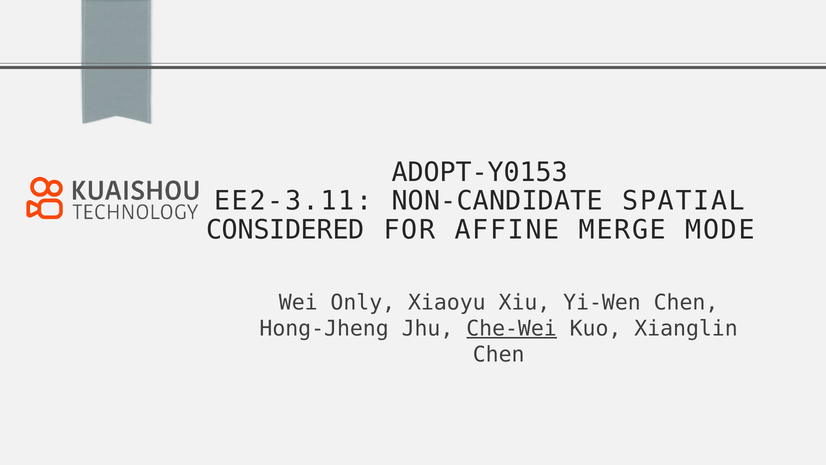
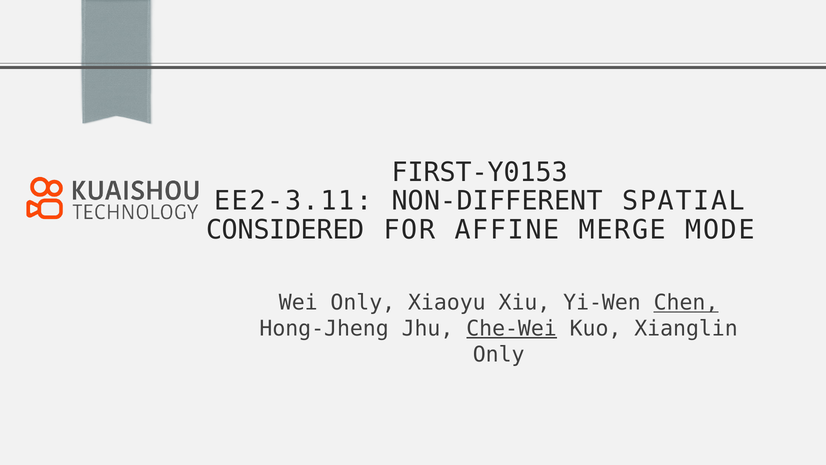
ADOPT-Y0153: ADOPT-Y0153 -> FIRST-Y0153 (480, 172)
NON-CANDIDATE: NON-CANDIDATE -> NON-DIFFERENT (497, 201)
Chen underline: none -> present (686, 303)
Chen: Chen -> Only (499, 354)
